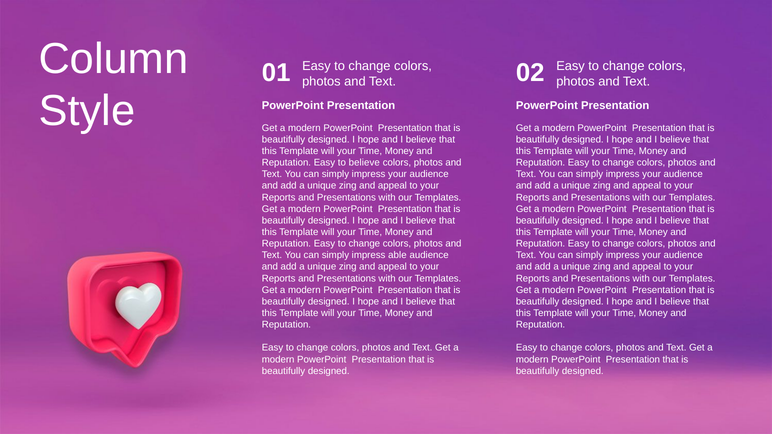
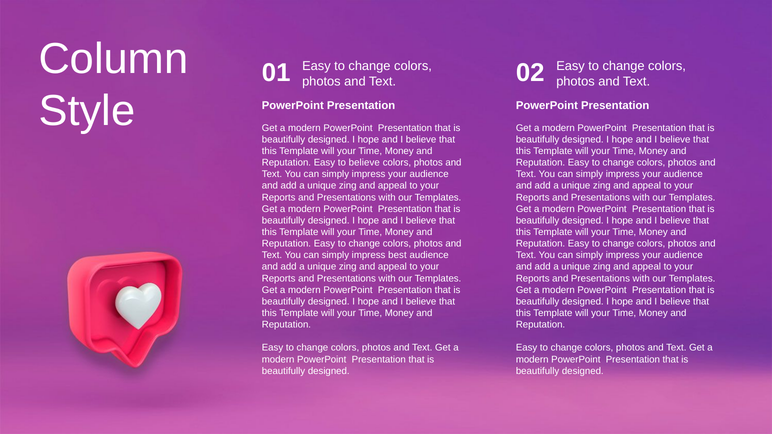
able: able -> best (397, 255)
